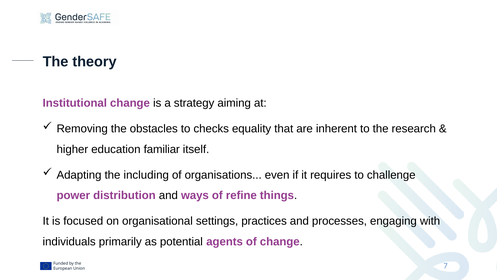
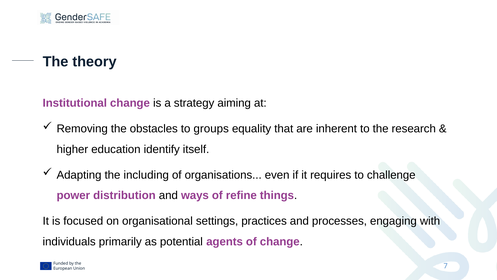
checks: checks -> groups (211, 129)
familiar: familiar -> identify (162, 149)
